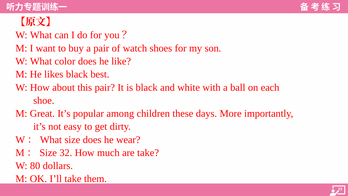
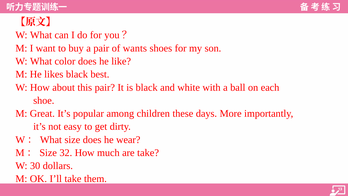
watch: watch -> wants (135, 48)
80: 80 -> 30 (35, 166)
